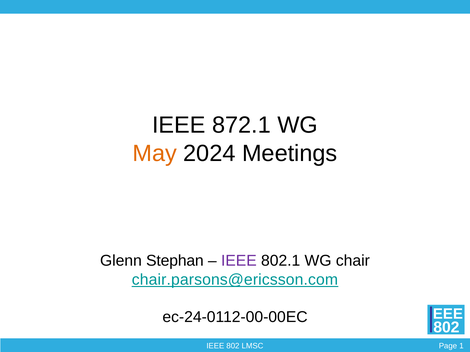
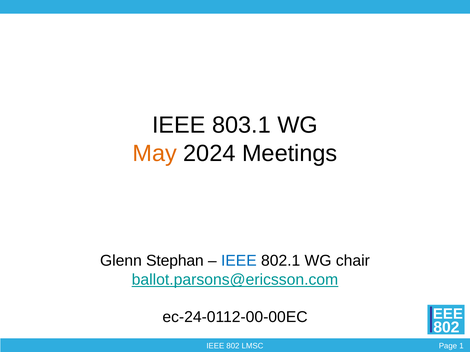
872.1: 872.1 -> 803.1 (241, 125)
IEEE colour: purple -> blue (239, 261)
chair.parsons@ericsson.com: chair.parsons@ericsson.com -> ballot.parsons@ericsson.com (235, 280)
